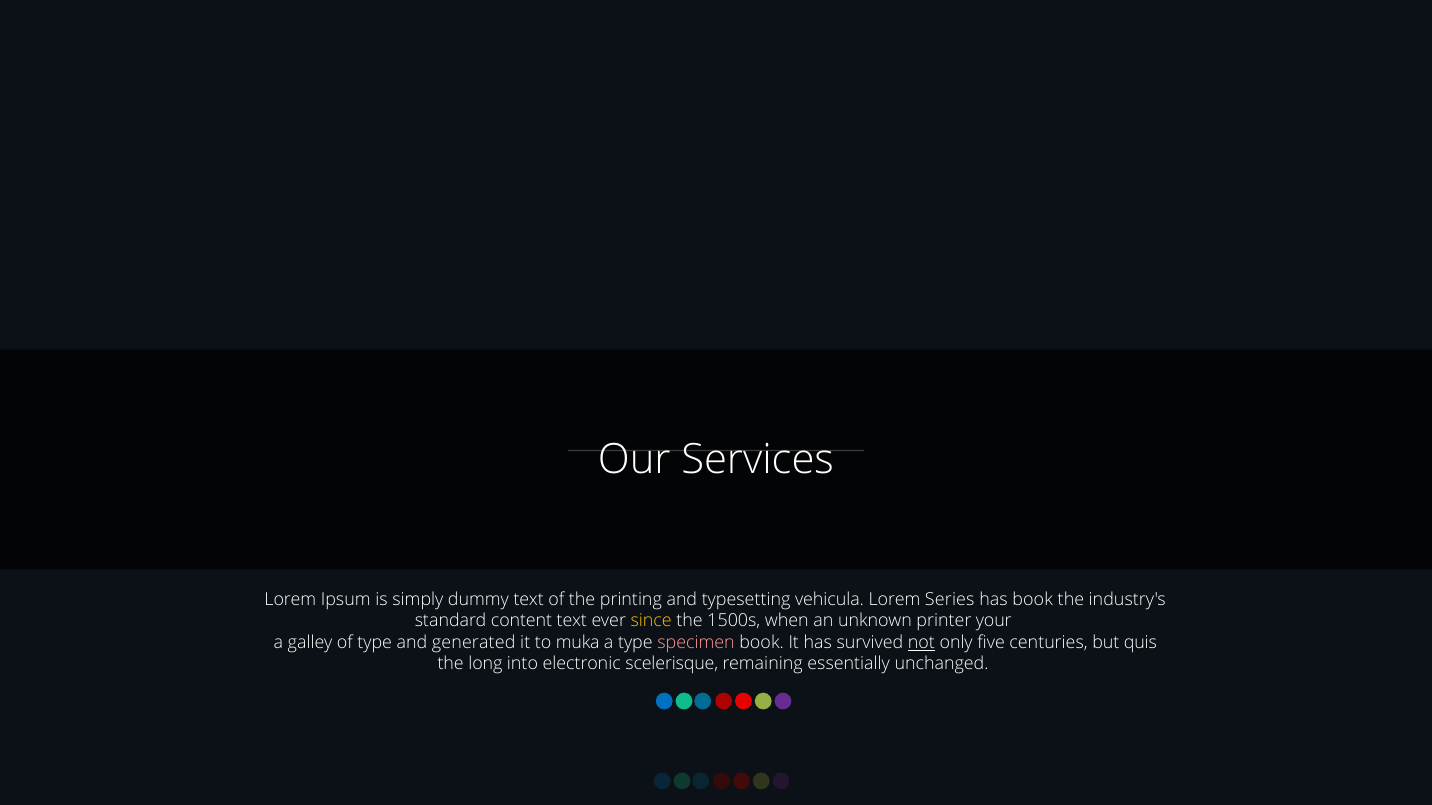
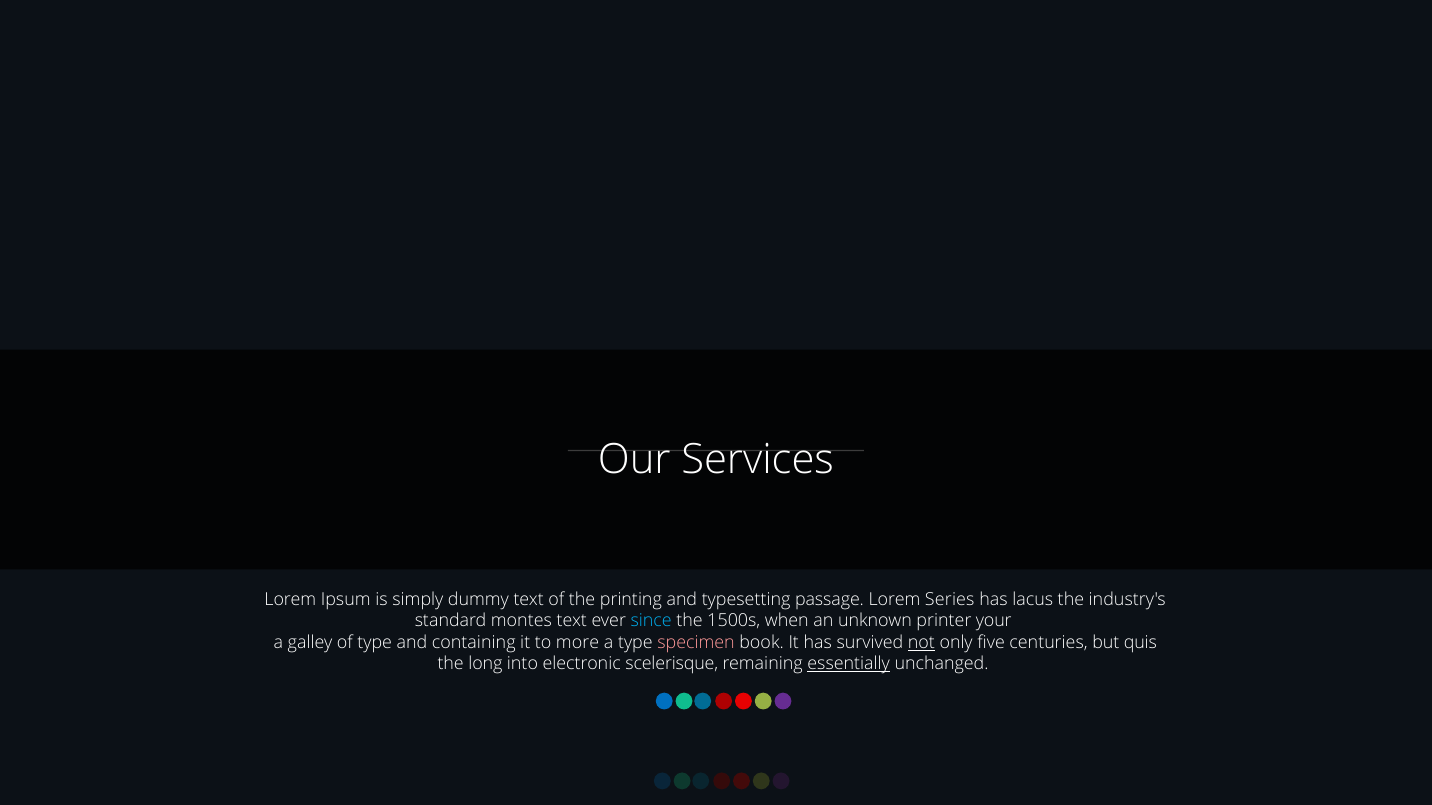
vehicula: vehicula -> passage (830, 600)
has book: book -> lacus (1033, 600)
content: content -> montes (521, 621)
since colour: yellow -> light blue (651, 621)
generated: generated -> containing (474, 643)
muka: muka -> more (578, 643)
essentially underline: none -> present (849, 664)
